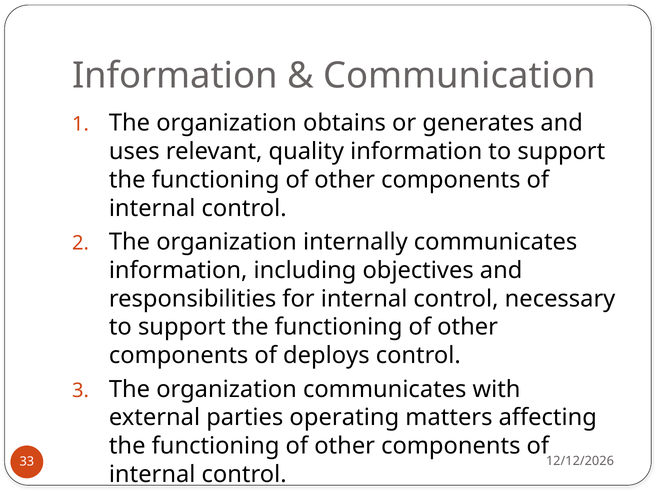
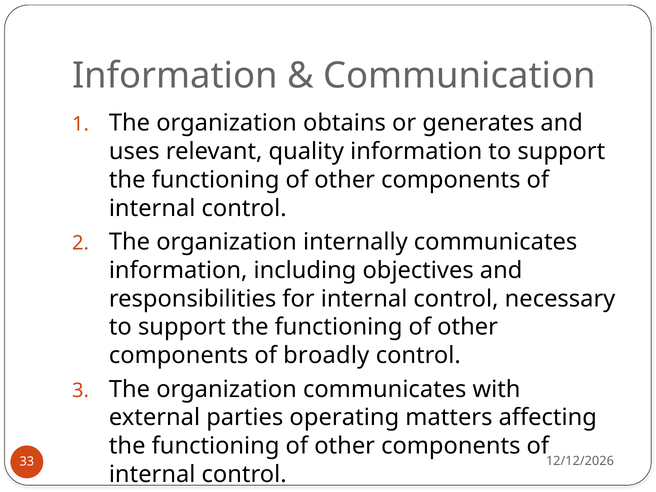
deploys: deploys -> broadly (326, 356)
